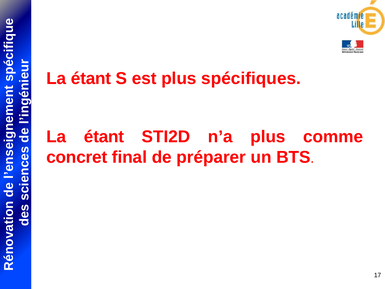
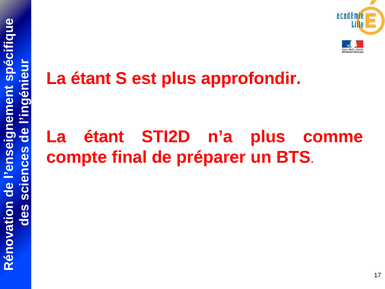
spécifiques: spécifiques -> approfondir (251, 78)
concret: concret -> compte (77, 157)
